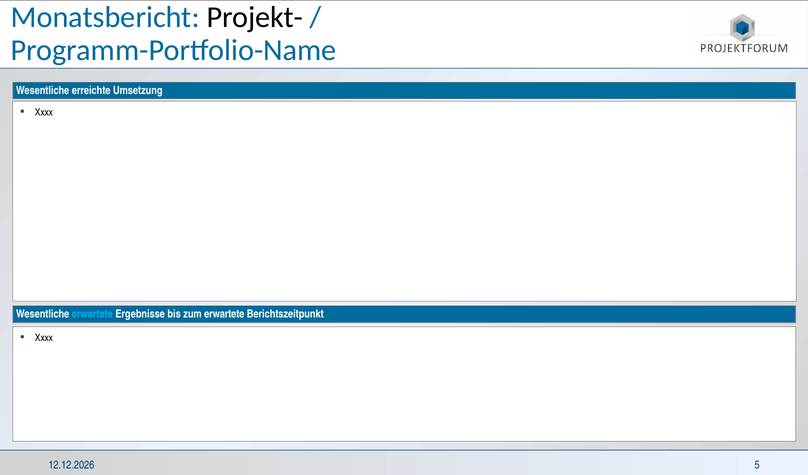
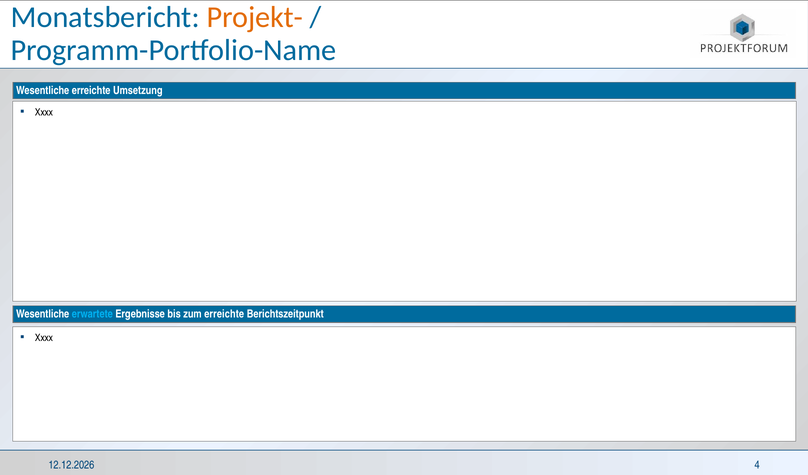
Projekt- colour: black -> orange (255, 17)
zum erwartete: erwartete -> erreichte (224, 314)
5: 5 -> 4 (757, 465)
